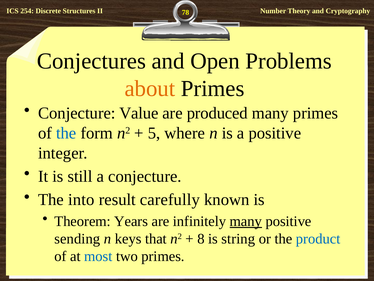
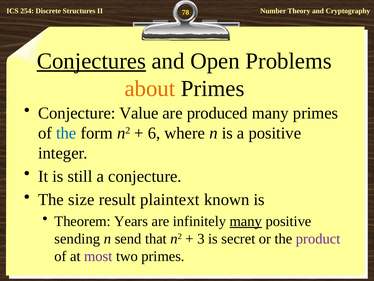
Conjectures underline: none -> present (91, 61)
5: 5 -> 6 (154, 133)
into: into -> size (81, 199)
carefully: carefully -> plaintext (170, 199)
keys: keys -> send (128, 238)
8: 8 -> 3 (201, 238)
string: string -> secret (238, 238)
product colour: blue -> purple (318, 238)
most colour: blue -> purple (98, 256)
